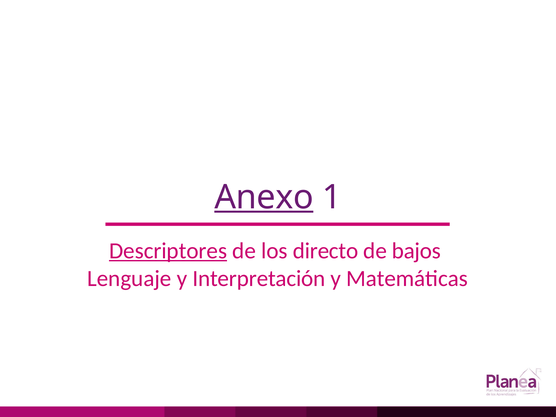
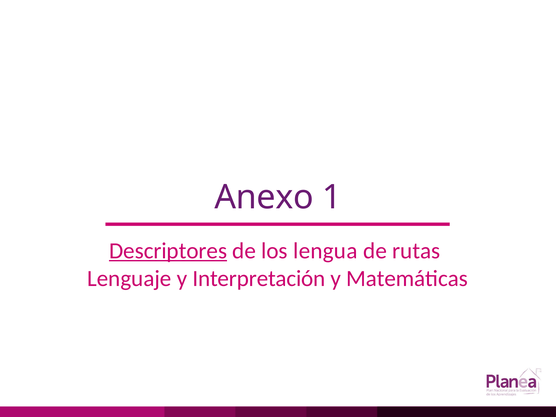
Anexo underline: present -> none (264, 197)
directo: directo -> lengua (325, 251)
bajos: bajos -> rutas (416, 251)
